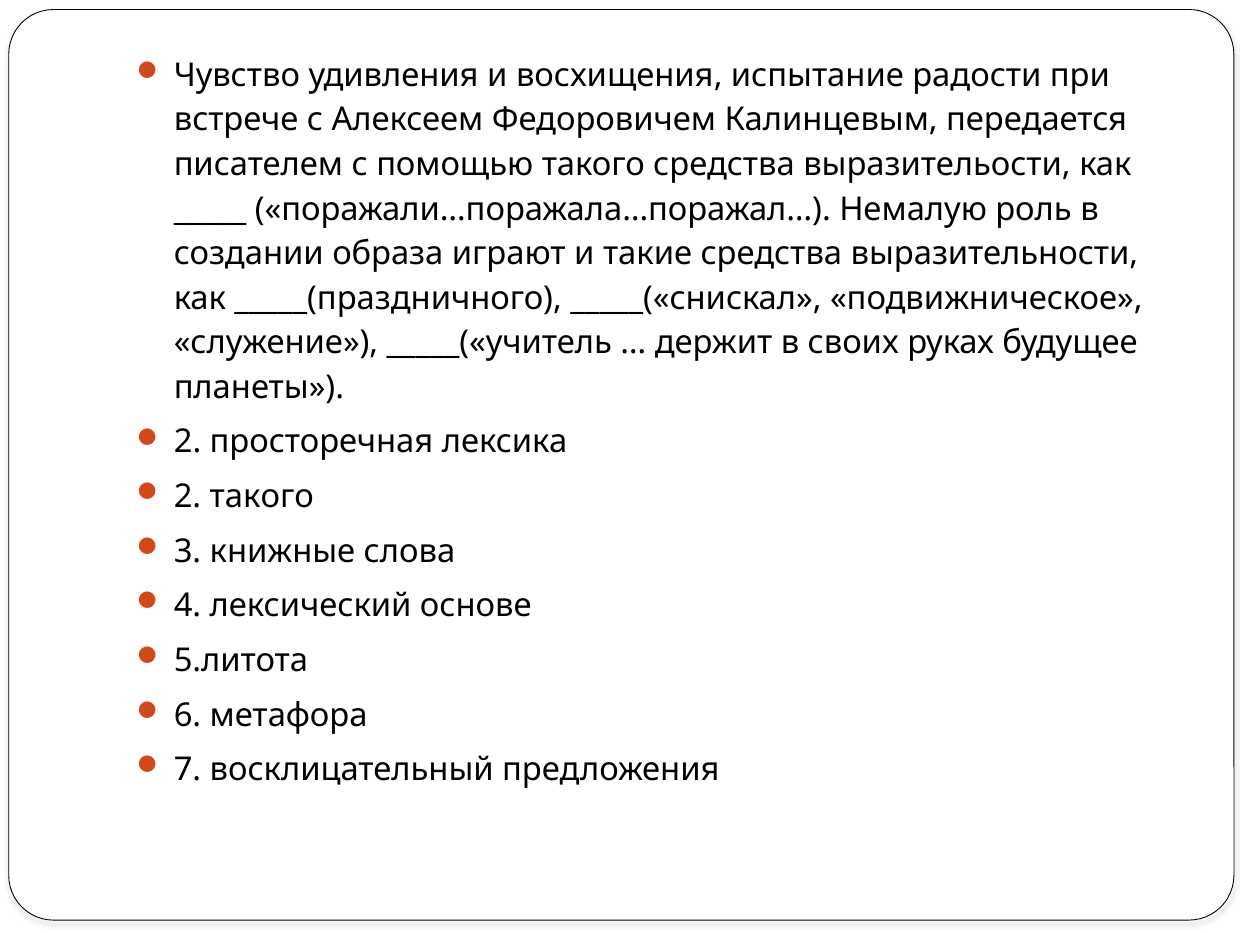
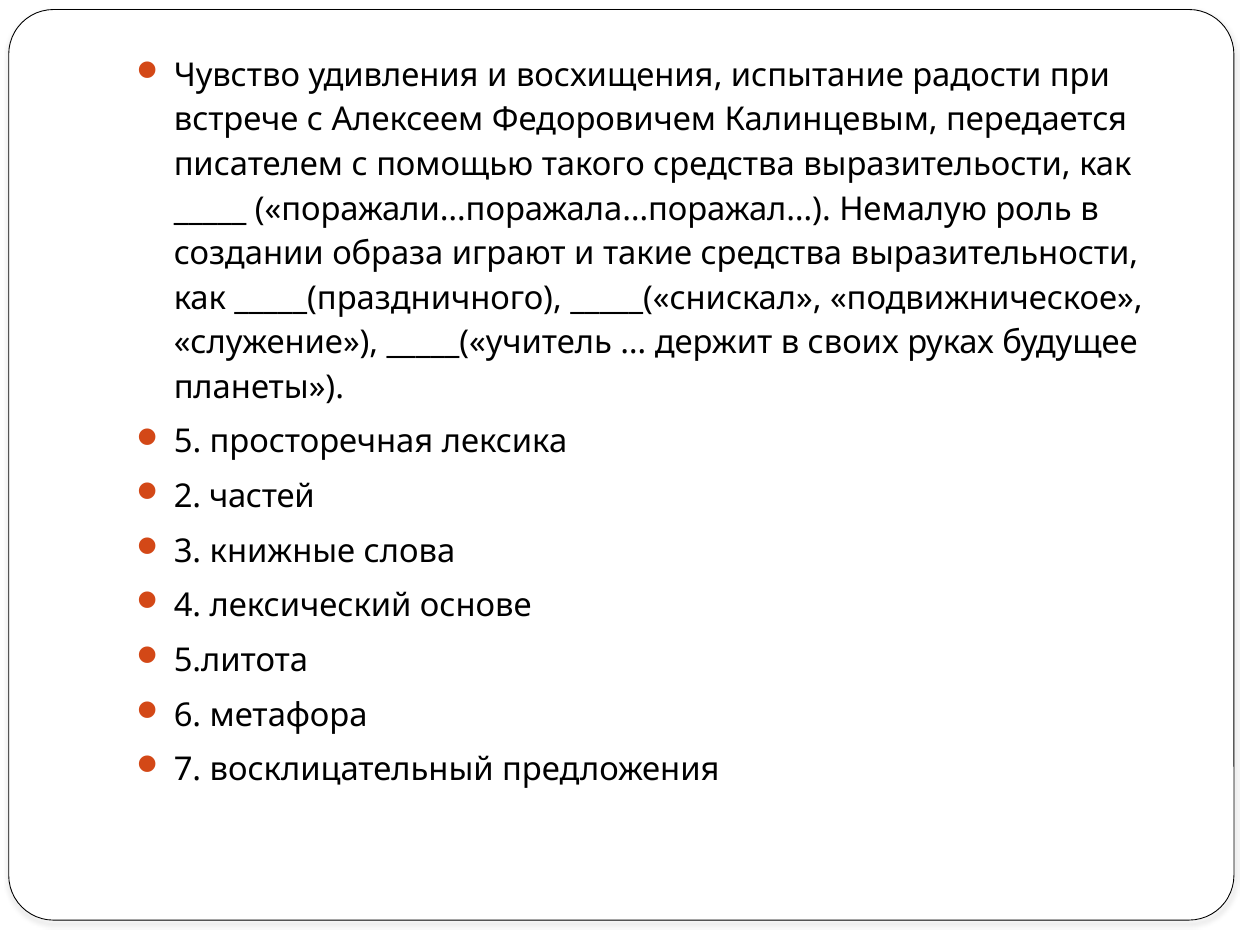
2: 2 -> 5 (188, 442)
2 такого: такого -> частей (262, 496)
